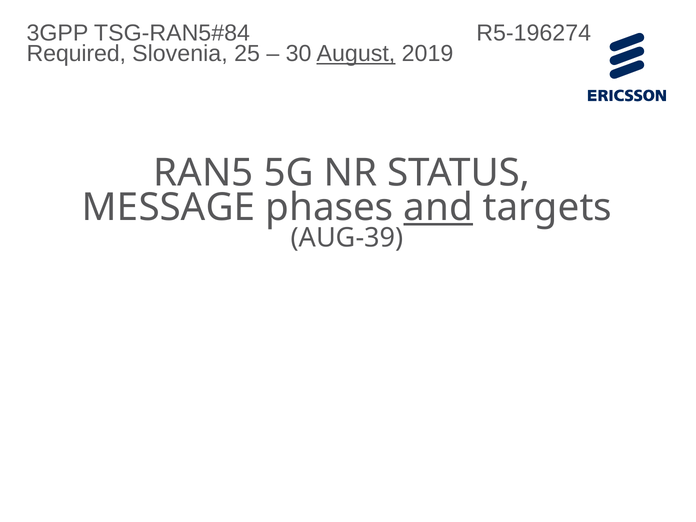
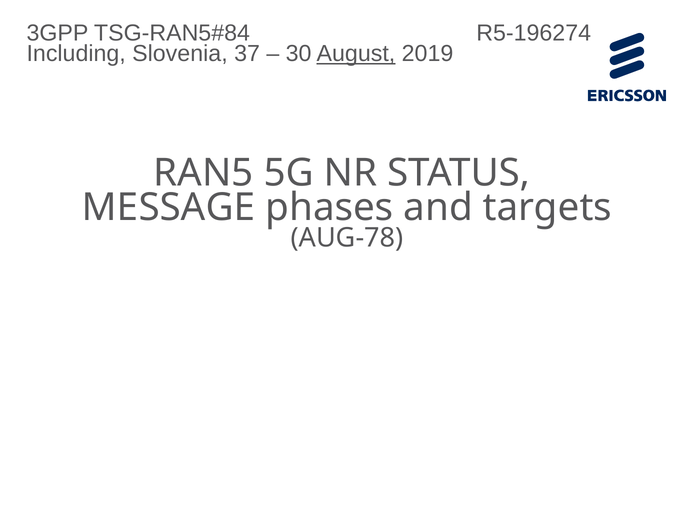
Required: Required -> Including (76, 54)
25: 25 -> 37 (247, 54)
and underline: present -> none (438, 208)
AUG-39: AUG-39 -> AUG-78 (347, 238)
